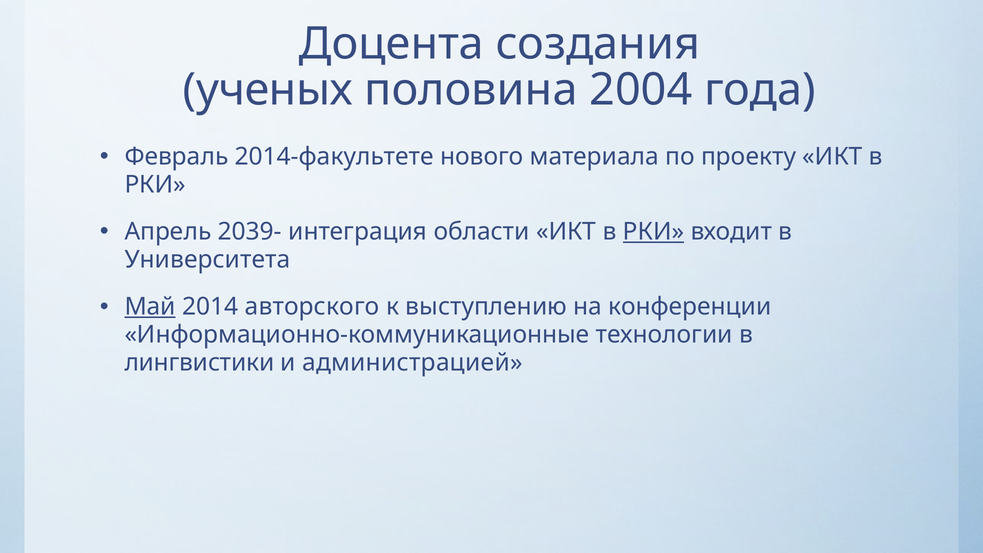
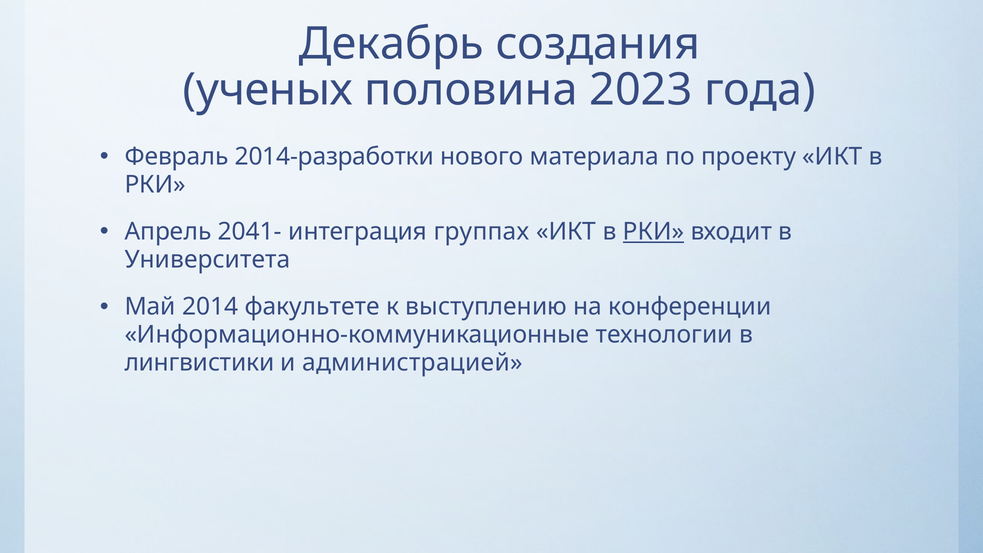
Доцента: Доцента -> Декабрь (391, 44)
2004: 2004 -> 2023 (641, 90)
2014-факультете: 2014-факультете -> 2014-разработки (334, 156)
2039-: 2039- -> 2041- (250, 232)
области: области -> группах (481, 232)
Май underline: present -> none (150, 307)
авторского: авторского -> факультете (312, 307)
